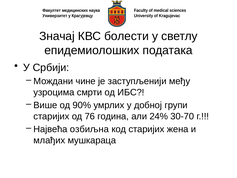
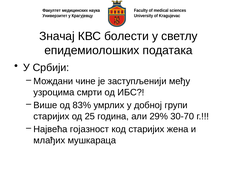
90%: 90% -> 83% (82, 105)
76: 76 -> 25 (90, 116)
24%: 24% -> 29% (159, 116)
озбиљна: озбиљна -> гојазност (89, 129)
